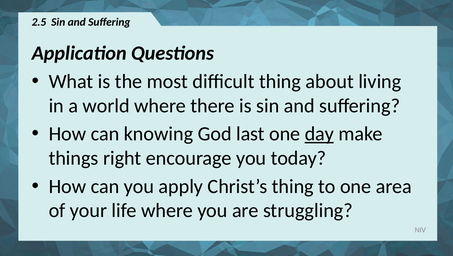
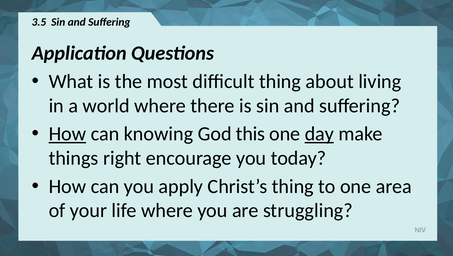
2.5: 2.5 -> 3.5 (39, 22)
How underline: none -> present (67, 134)
last: last -> this (250, 134)
